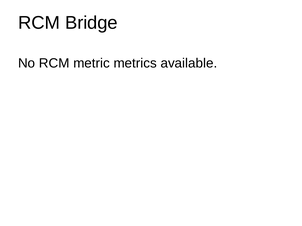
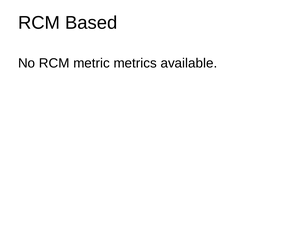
Bridge: Bridge -> Based (91, 23)
